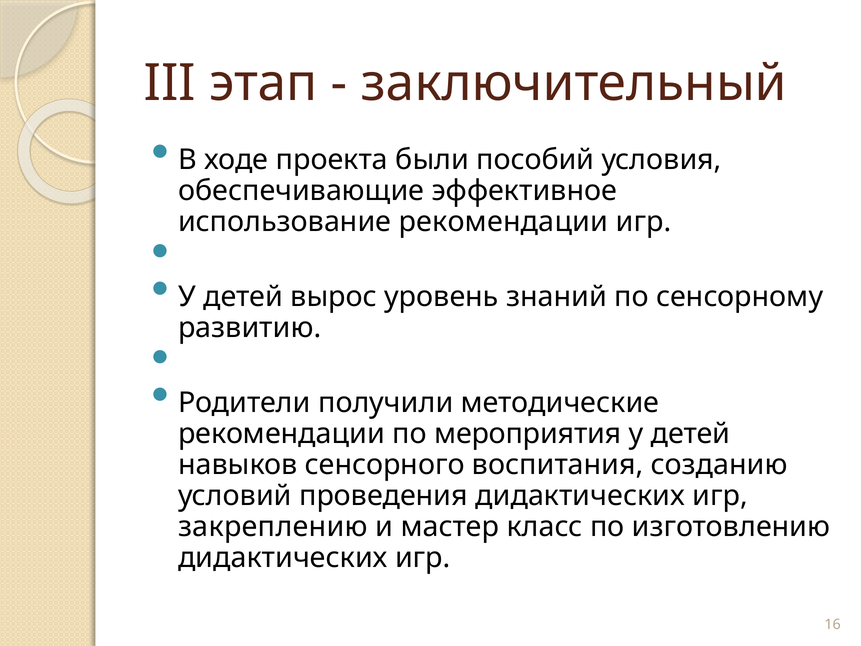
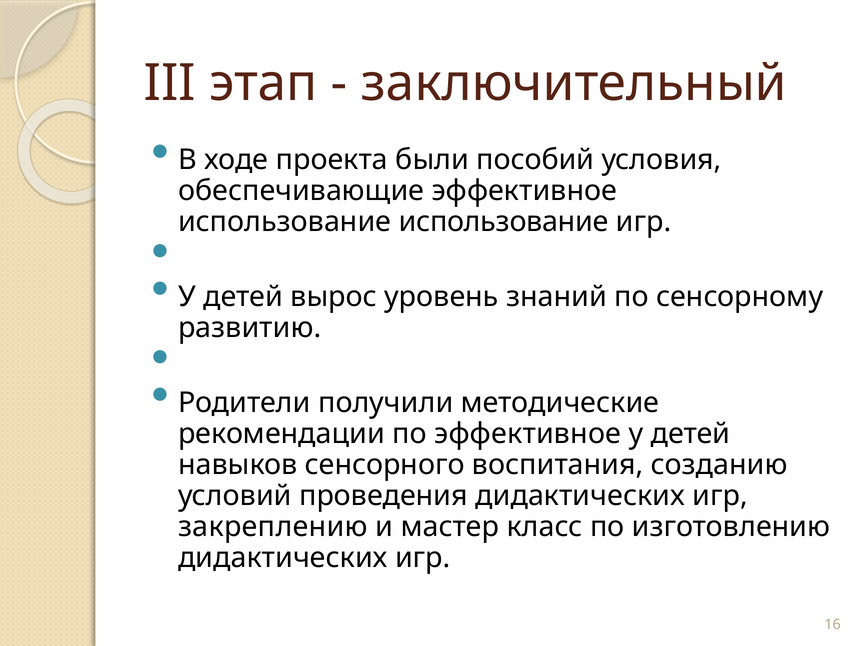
использование рекомендации: рекомендации -> использование (504, 222)
по мероприятия: мероприятия -> эффективное (528, 433)
